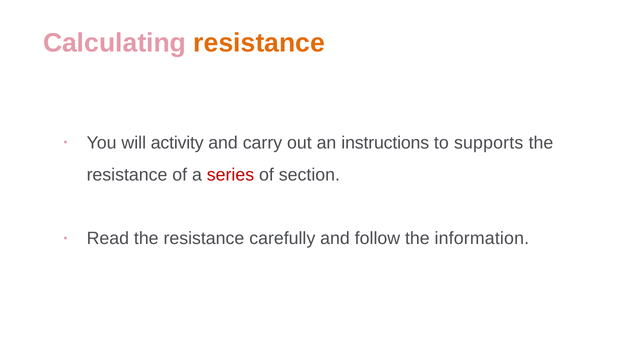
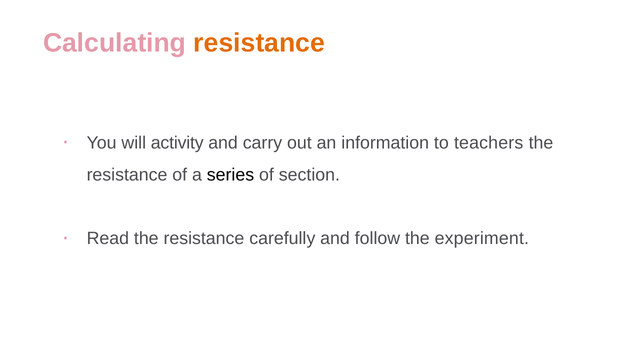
instructions: instructions -> information (385, 143)
supports: supports -> teachers (489, 143)
series colour: red -> black (231, 175)
information: information -> experiment (482, 239)
